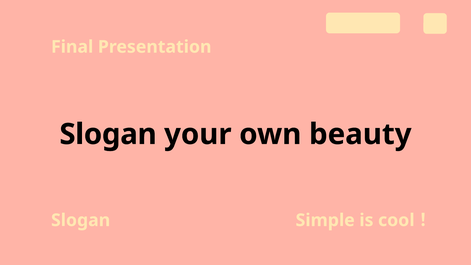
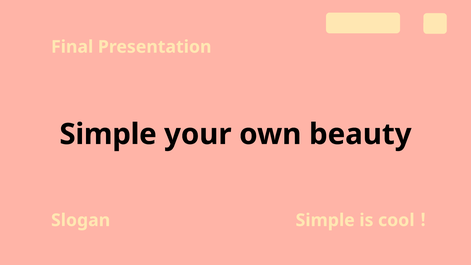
Slogan: Slogan -> Simple (108, 134)
